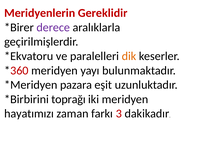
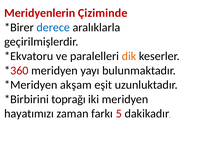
Gereklidir: Gereklidir -> Çiziminde (103, 13)
derece colour: purple -> blue (53, 28)
pazara: pazara -> akşam (76, 85)
3: 3 -> 5 (119, 114)
